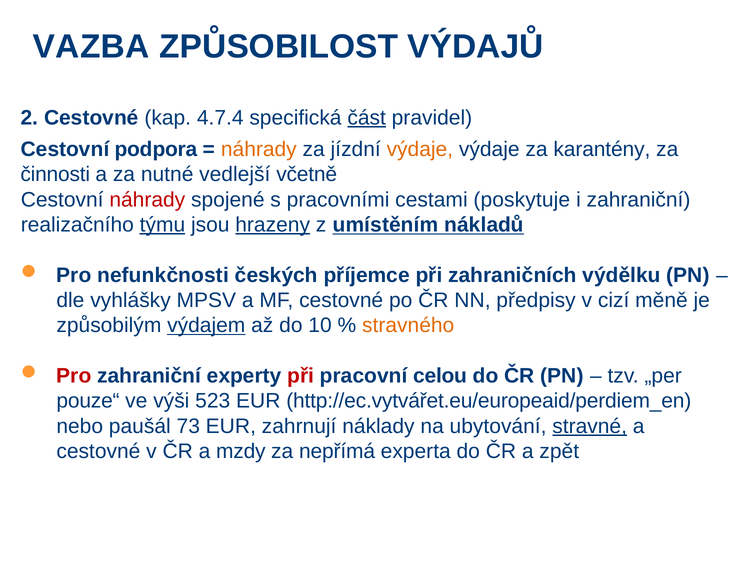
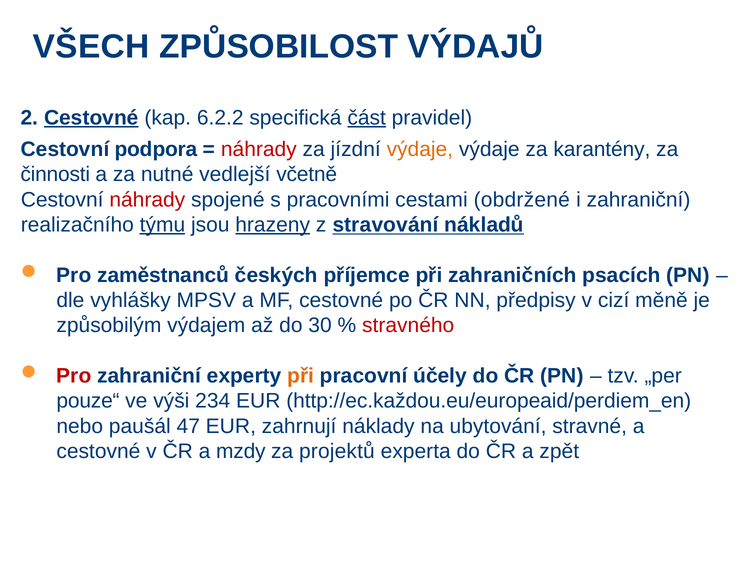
VAZBA: VAZBA -> VŠECH (91, 47)
Cestovné underline: none -> present (91, 118)
4.7.4: 4.7.4 -> 6.2.2 (220, 118)
náhrady colour: orange -> red (259, 149)
poskytuje: poskytuje -> obdržené (522, 200)
umístěním: umístěním -> stravování (386, 225)
nefunkčnosti: nefunkčnosti -> zaměstnanců (163, 275)
výdělku: výdělku -> psacích (621, 275)
výdajem underline: present -> none (206, 326)
10: 10 -> 30 (320, 326)
stravného colour: orange -> red (408, 326)
při colour: red -> orange (301, 376)
celou: celou -> účely (440, 376)
523: 523 -> 234 (213, 401)
http://ec.vytvářet.eu/europeaid/perdiem_en: http://ec.vytvářet.eu/europeaid/perdiem_en -> http://ec.každou.eu/europeaid/perdiem_en (489, 401)
73: 73 -> 47 (188, 426)
stravné underline: present -> none (590, 426)
nepřímá: nepřímá -> projektů (337, 451)
